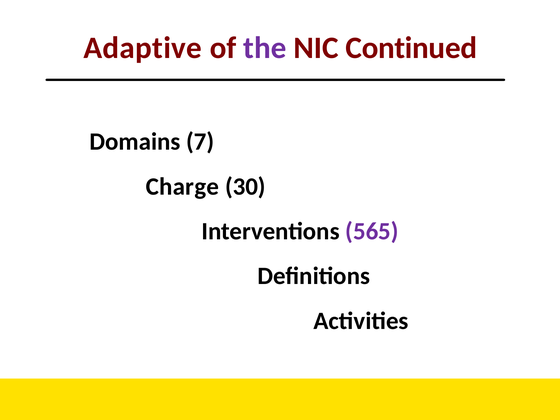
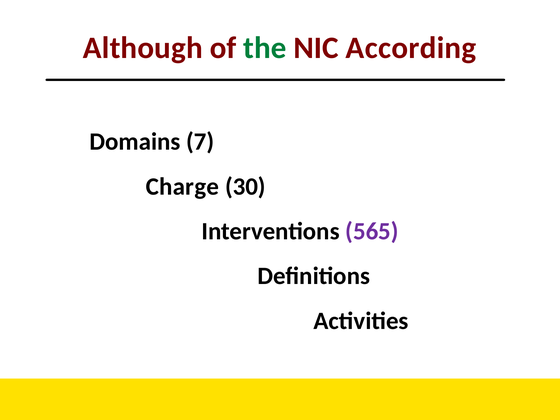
Adaptive: Adaptive -> Although (143, 48)
the colour: purple -> green (265, 48)
Continued: Continued -> According (411, 48)
